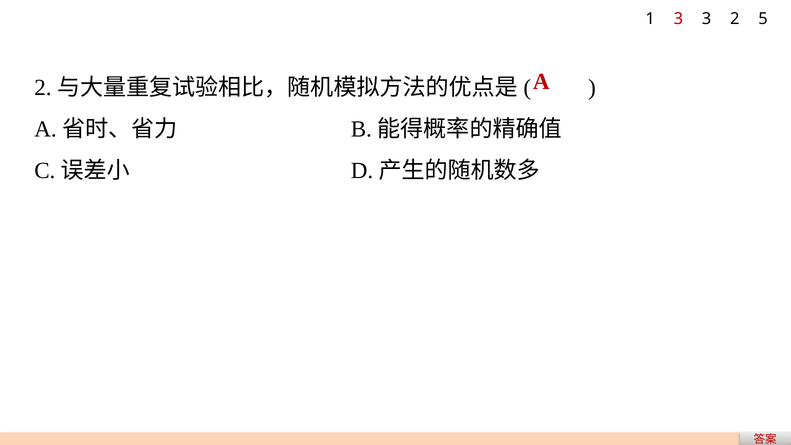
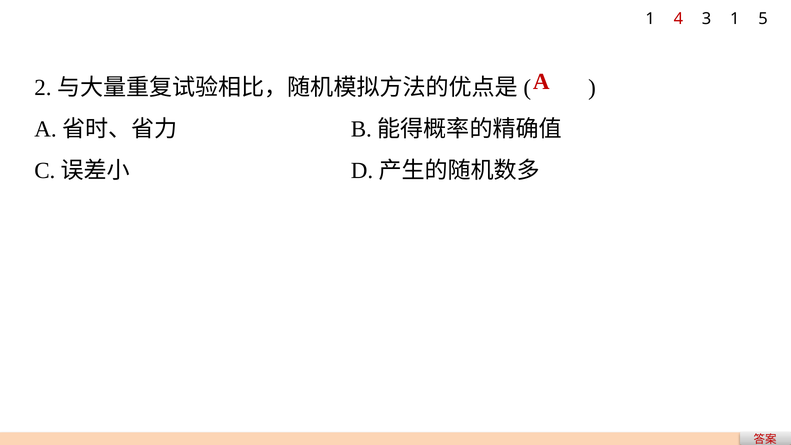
1 3: 3 -> 4 (678, 19)
3 2: 2 -> 1 (735, 19)
